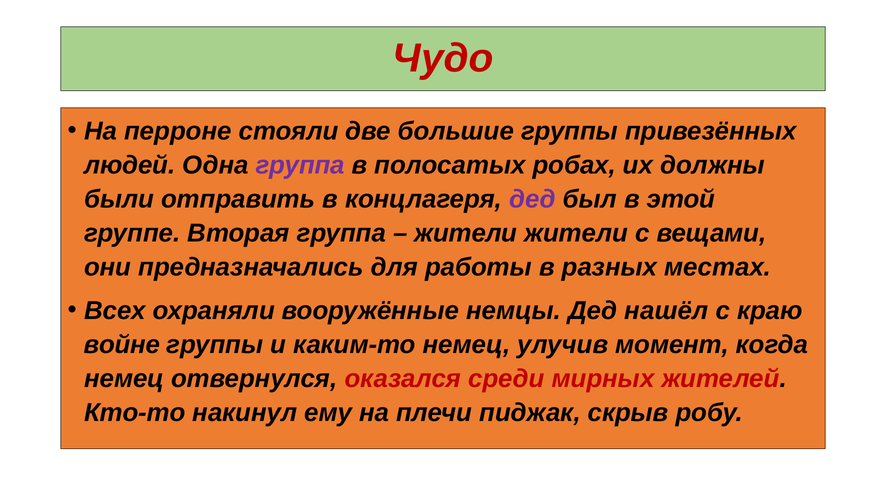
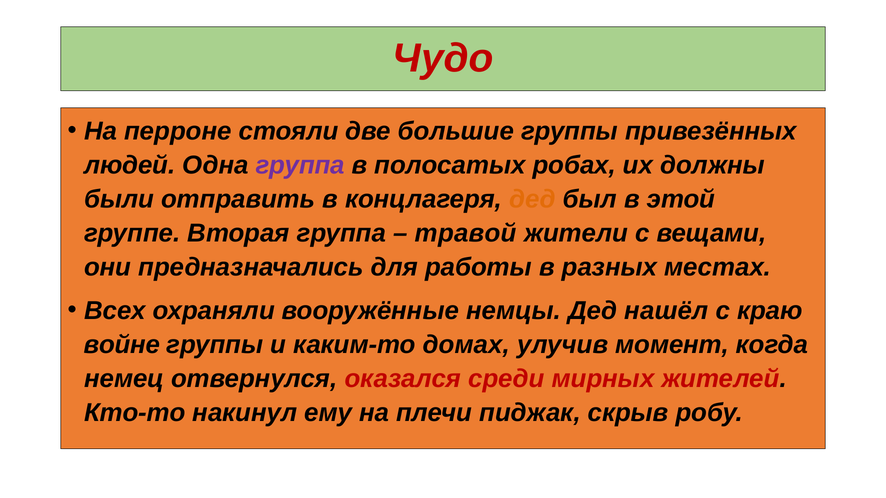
дед colour: purple -> orange (533, 199)
жители: жители -> травой (466, 233)
каким-то немец: немец -> домах (466, 345)
